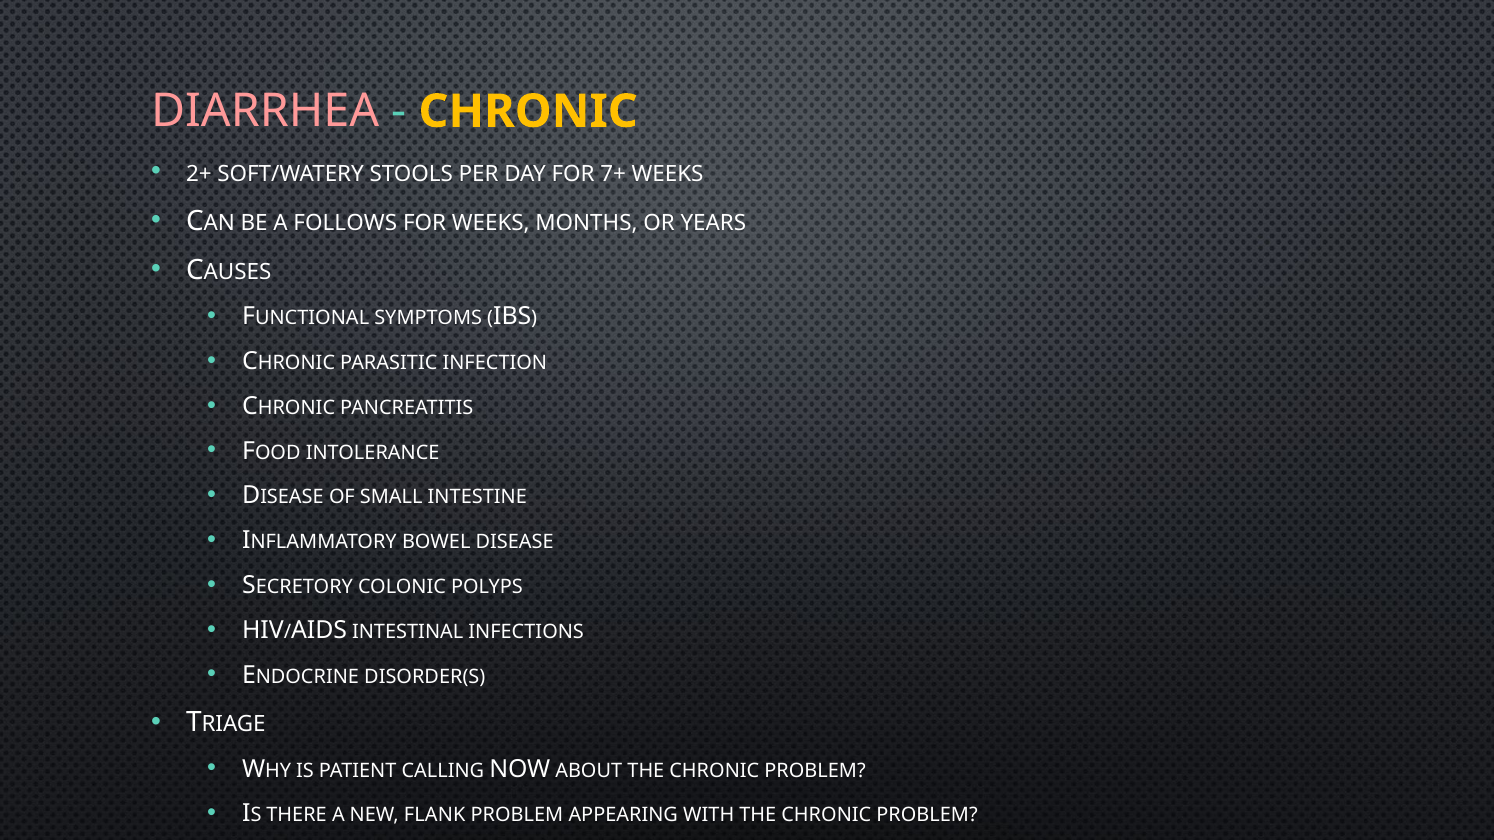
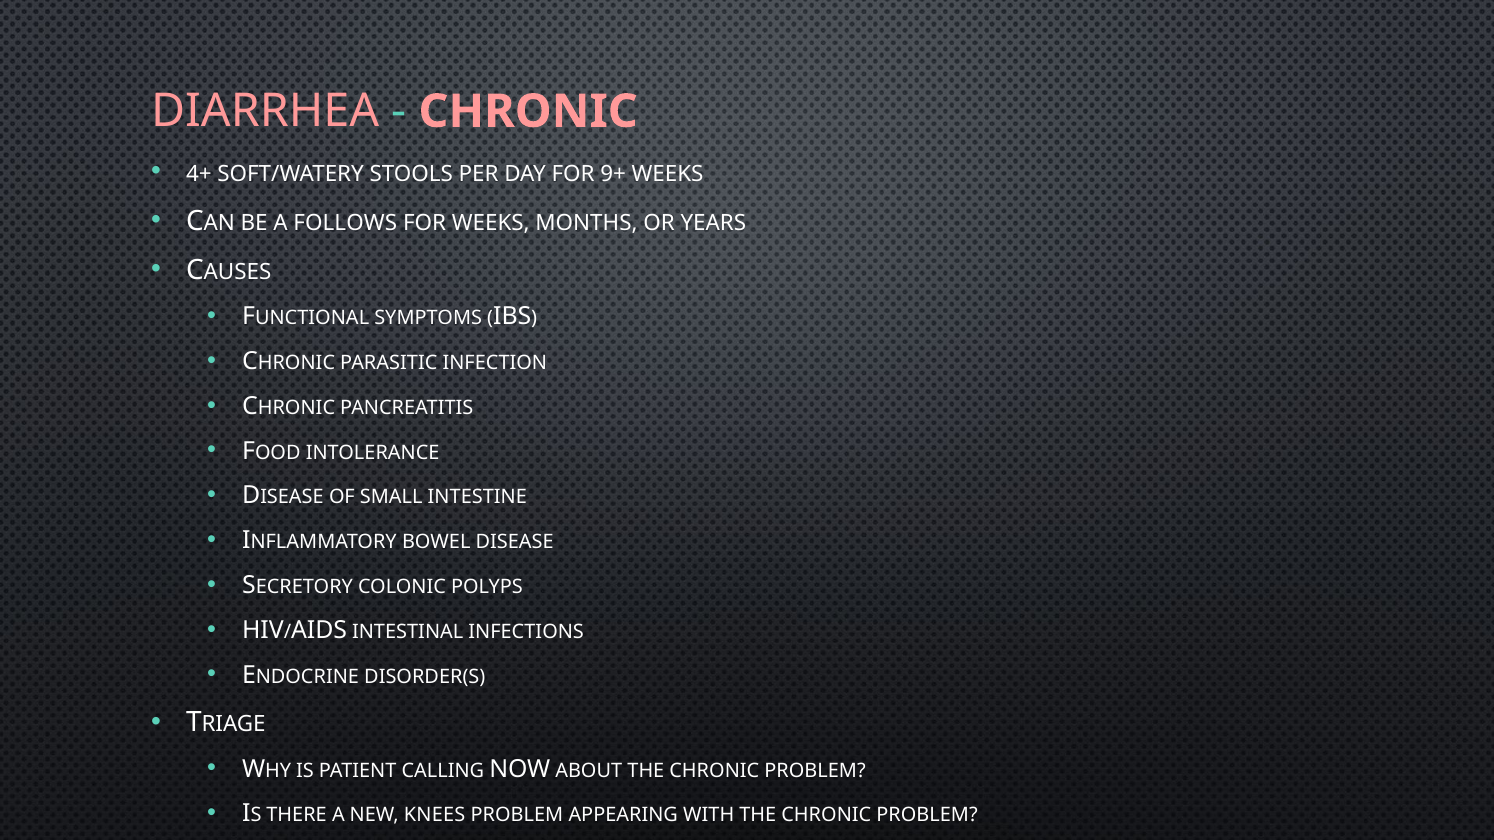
CHRONIC colour: yellow -> pink (528, 112)
2+: 2+ -> 4+ (199, 174)
7+: 7+ -> 9+ (613, 174)
FLANK: FLANK -> KNEES (435, 816)
